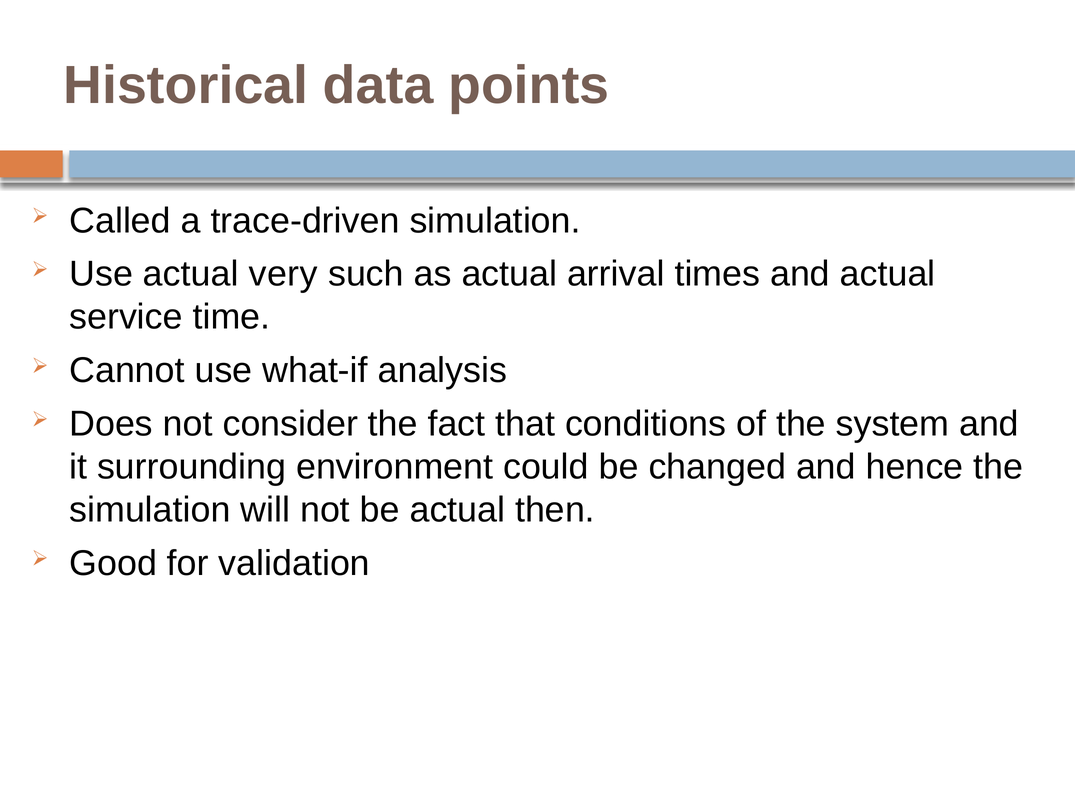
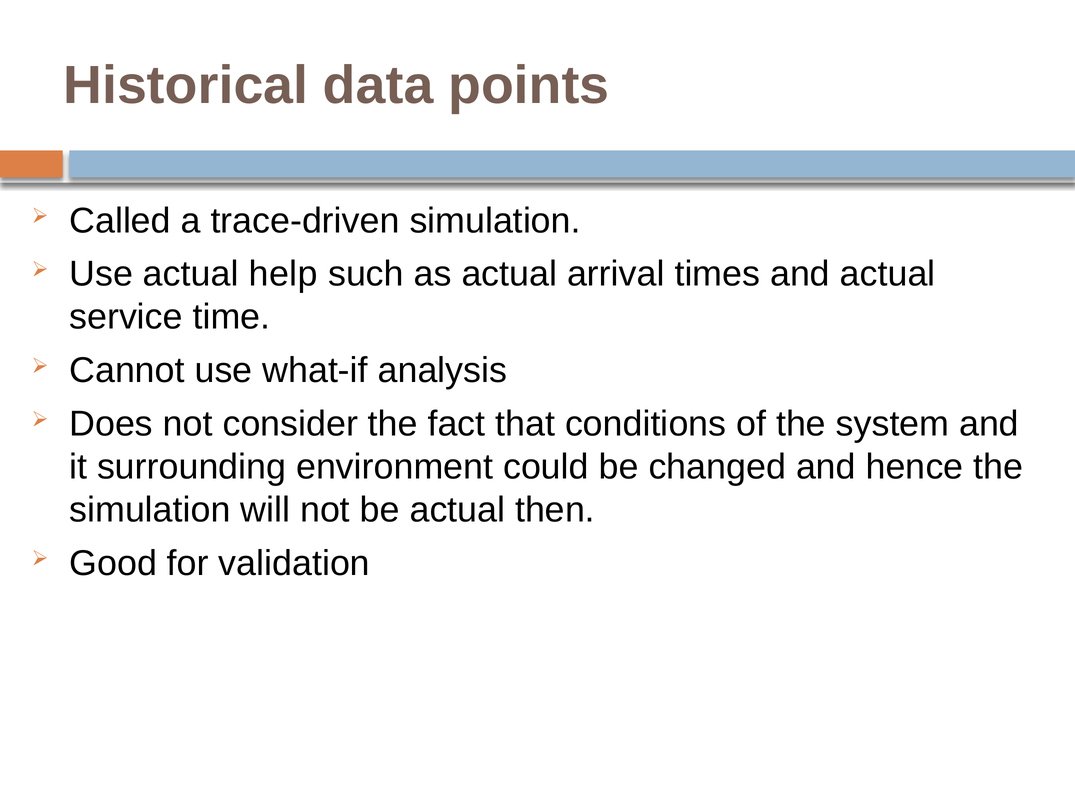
very: very -> help (283, 274)
